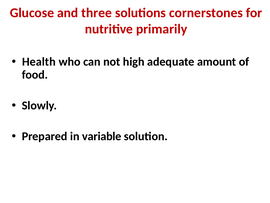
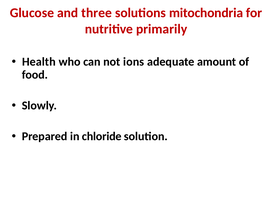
cornerstones: cornerstones -> mitochondria (206, 13)
high: high -> ions (134, 62)
variable: variable -> chloride (102, 136)
